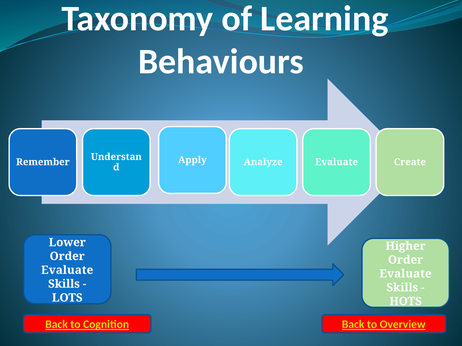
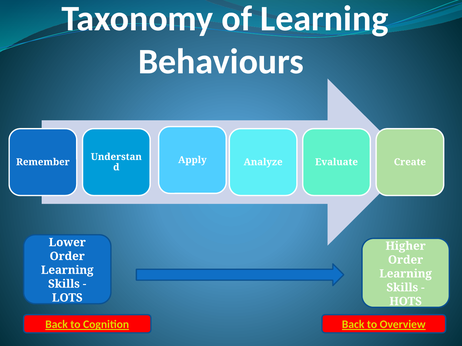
Evaluate: Evaluate -> Learning (67, 270)
Evaluate: Evaluate -> Learning (406, 274)
